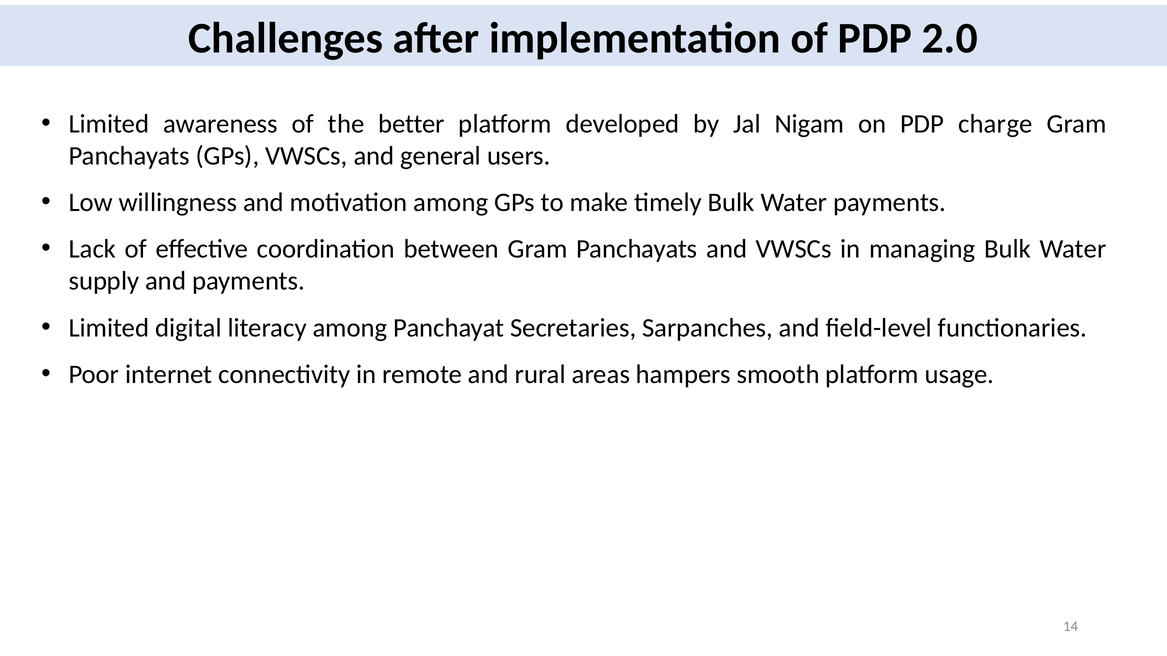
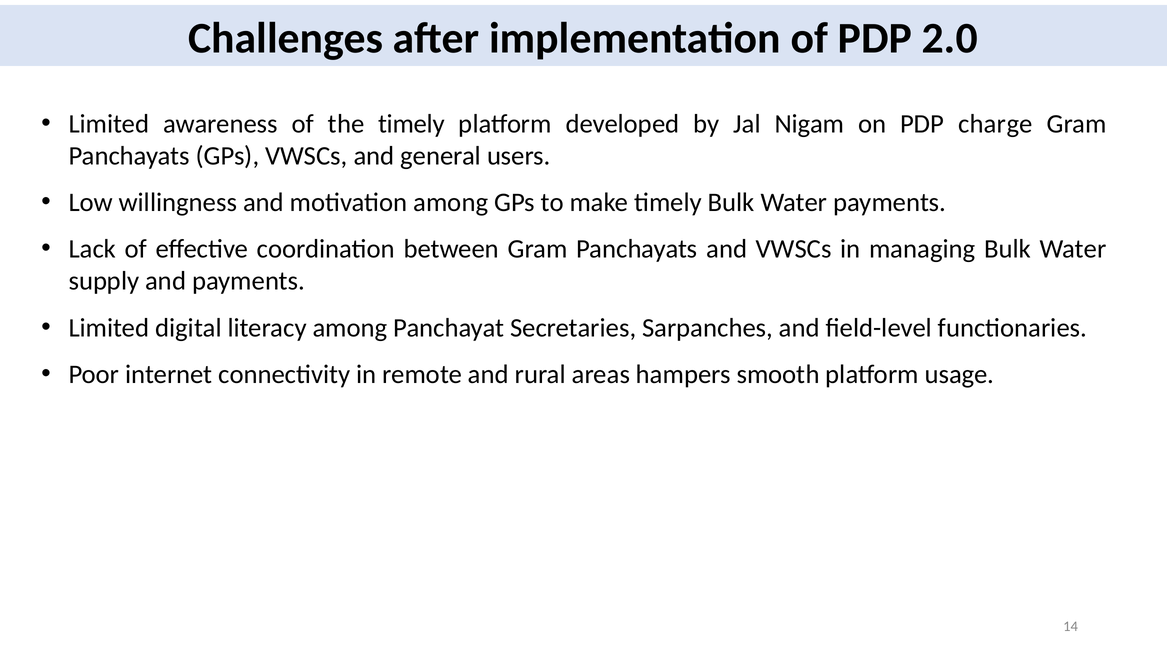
the better: better -> timely (412, 124)
